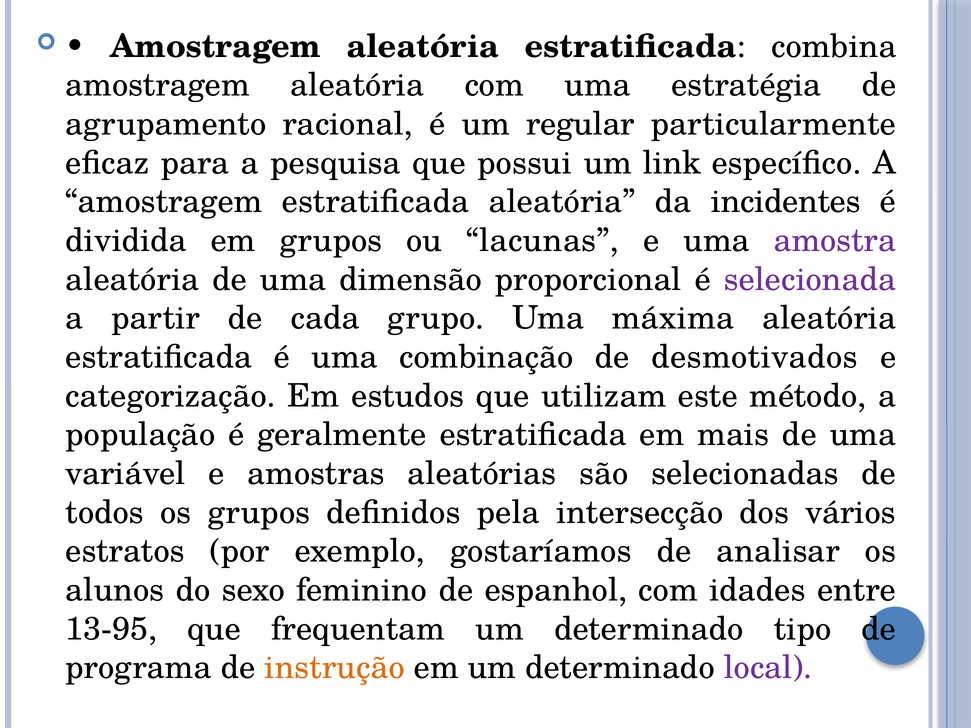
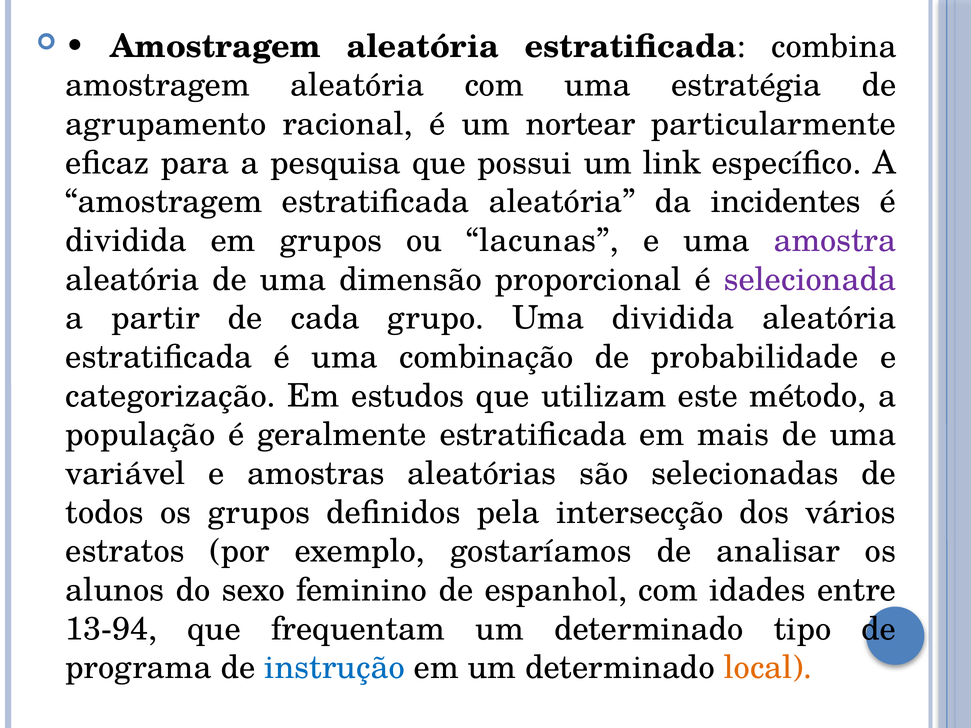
regular: regular -> nortear (581, 124)
Uma máxima: máxima -> dividida (673, 318)
desmotivados: desmotivados -> probabilidade (755, 357)
13-95: 13-95 -> 13-94 (111, 629)
instrução colour: orange -> blue (335, 668)
local colour: purple -> orange (768, 668)
